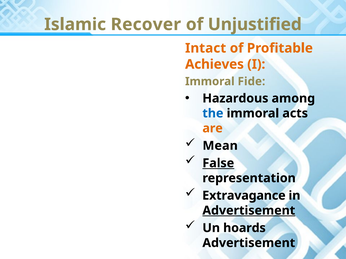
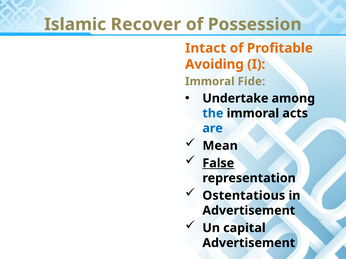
Unjustified: Unjustified -> Possession (255, 24)
Achieves: Achieves -> Avoiding (214, 64)
Hazardous: Hazardous -> Undertake (235, 99)
are colour: orange -> blue (213, 129)
Extravagance: Extravagance -> Ostentatious (244, 196)
Advertisement underline: present -> none (249, 211)
hoards: hoards -> capital (244, 228)
